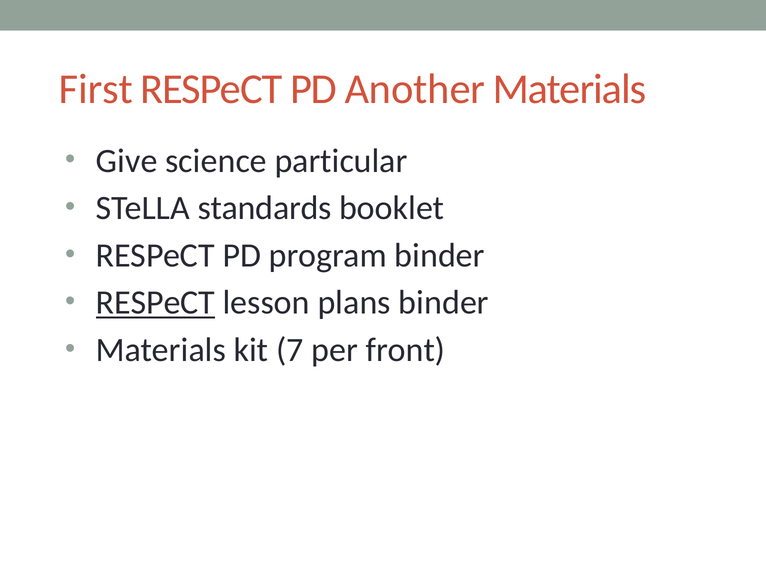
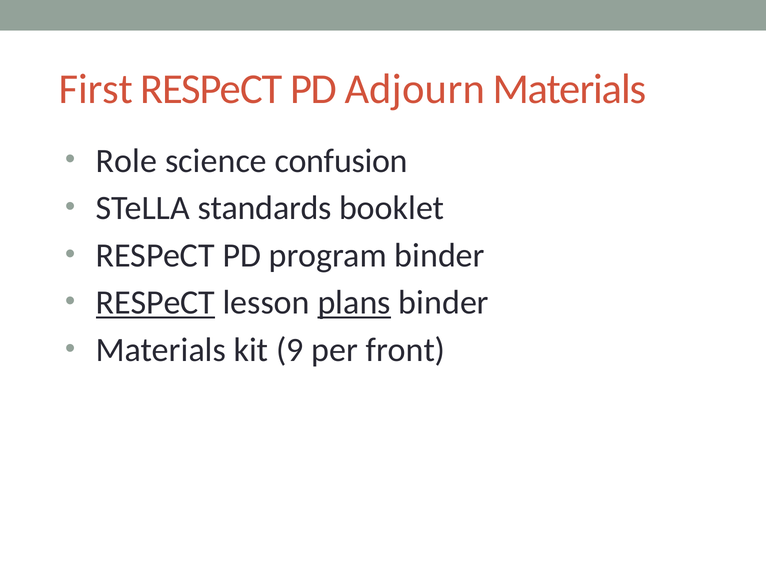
Another: Another -> Adjourn (415, 89)
Give: Give -> Role (127, 161)
particular: particular -> confusion (341, 161)
plans underline: none -> present (354, 302)
7: 7 -> 9 (290, 350)
